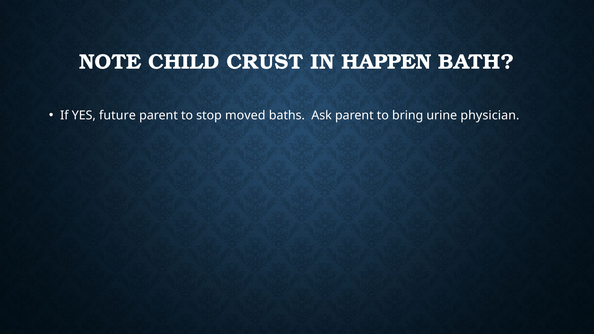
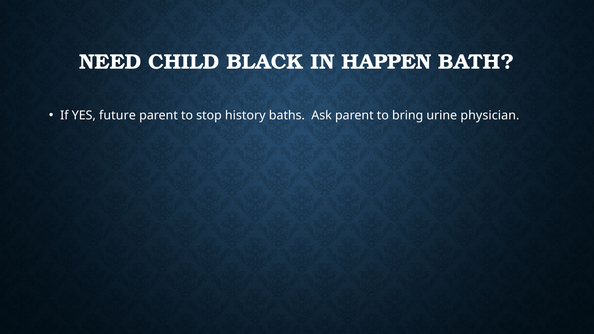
NOTE: NOTE -> NEED (110, 62)
CRUST: CRUST -> BLACK (265, 62)
moved: moved -> history (245, 116)
